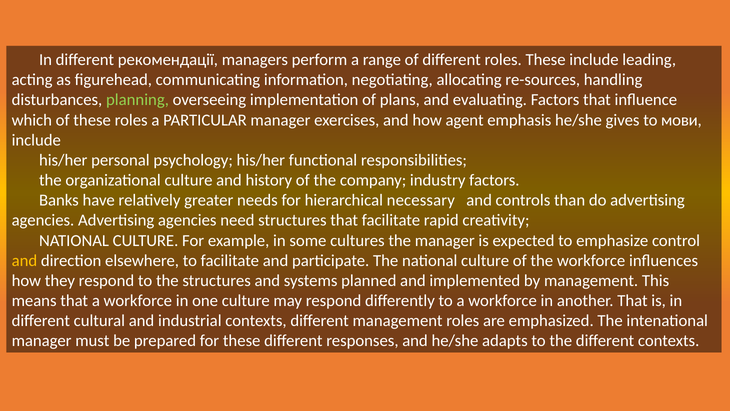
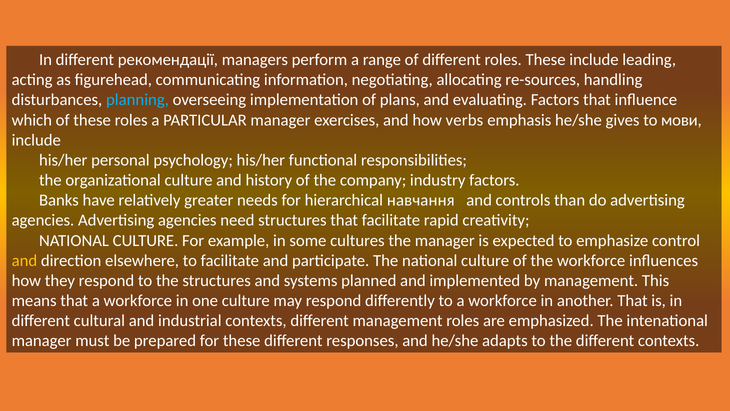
planning colour: light green -> light blue (137, 100)
agent: agent -> verbs (464, 120)
necessary: necessary -> навчання (421, 200)
